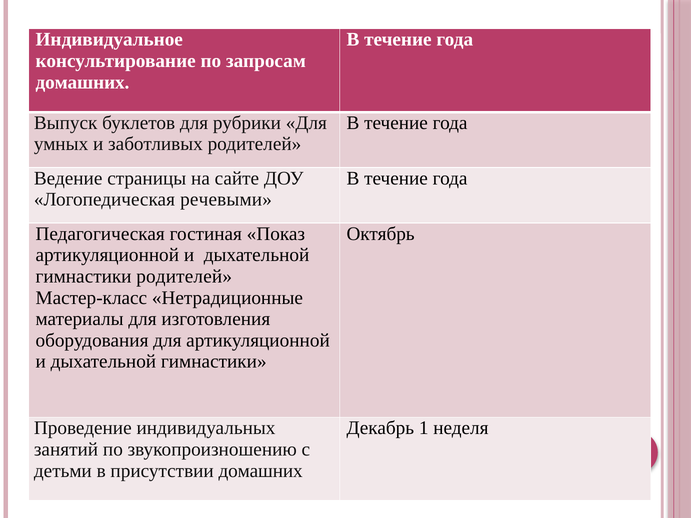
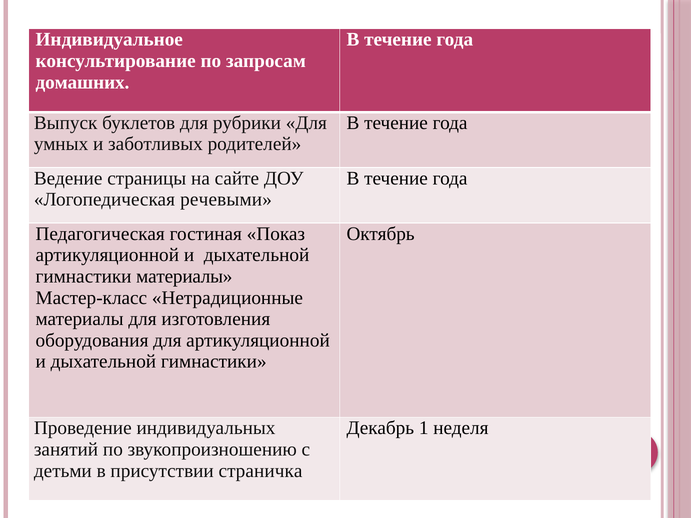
гимнастики родителей: родителей -> материалы (184, 277)
присутствии домашних: домашних -> страничка (261, 471)
